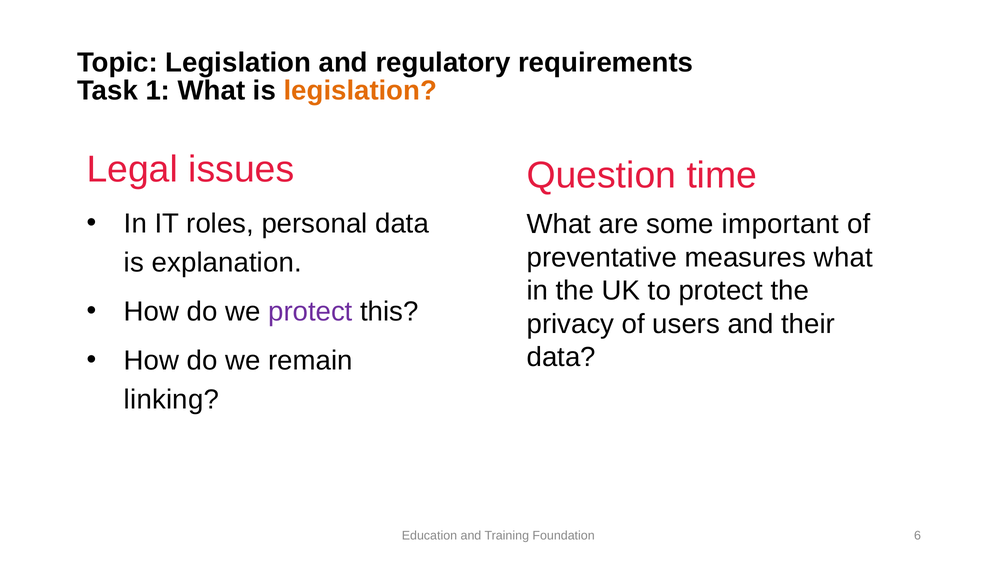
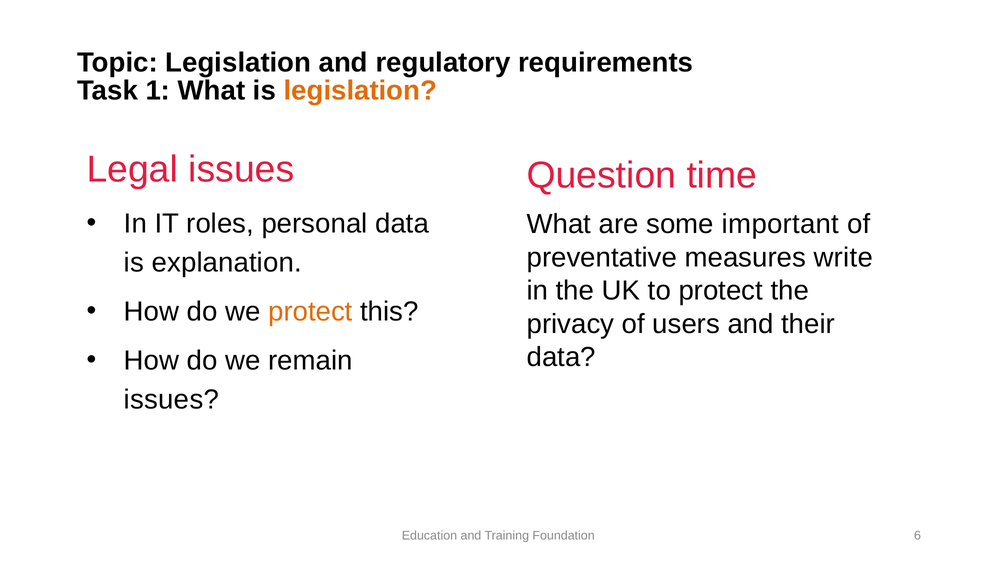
measures what: what -> write (843, 257)
protect colour: purple -> orange (310, 312)
linking: linking -> issues (171, 399)
